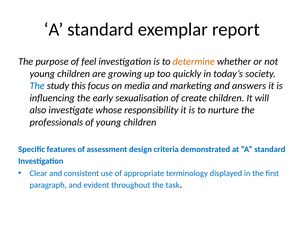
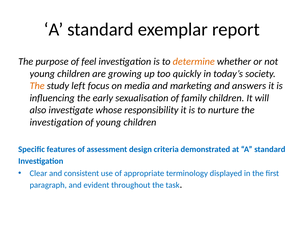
The colour: blue -> orange (37, 86)
this: this -> left (78, 86)
create: create -> family (194, 98)
professionals: professionals -> investigation (56, 122)
